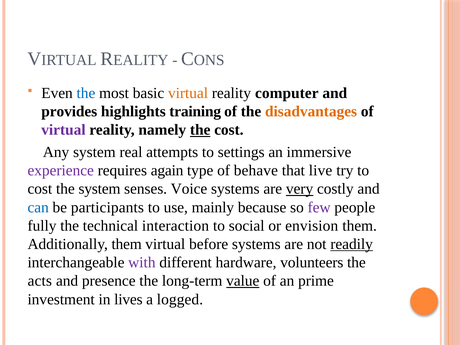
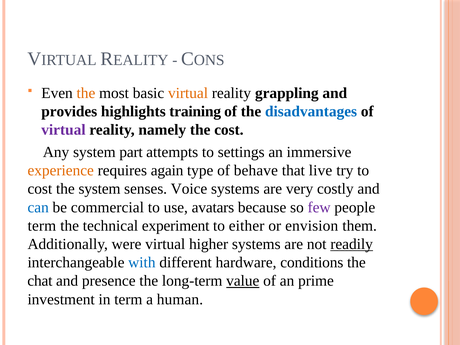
the colour: blue -> orange (86, 93)
computer: computer -> grappling (287, 93)
disadvantages colour: orange -> blue (311, 111)
the underline: present -> none (200, 130)
real: real -> part (131, 152)
experience colour: purple -> orange (61, 170)
very underline: present -> none (300, 189)
participants: participants -> commercial (107, 207)
mainly: mainly -> avatars (213, 207)
fully: fully -> term (42, 226)
interaction: interaction -> experiment (176, 226)
social: social -> either (247, 226)
Additionally them: them -> were (127, 244)
before: before -> higher (209, 244)
with colour: purple -> blue (142, 262)
volunteers: volunteers -> conditions (312, 262)
acts: acts -> chat (40, 281)
in lives: lives -> term (128, 299)
logged: logged -> human (180, 299)
